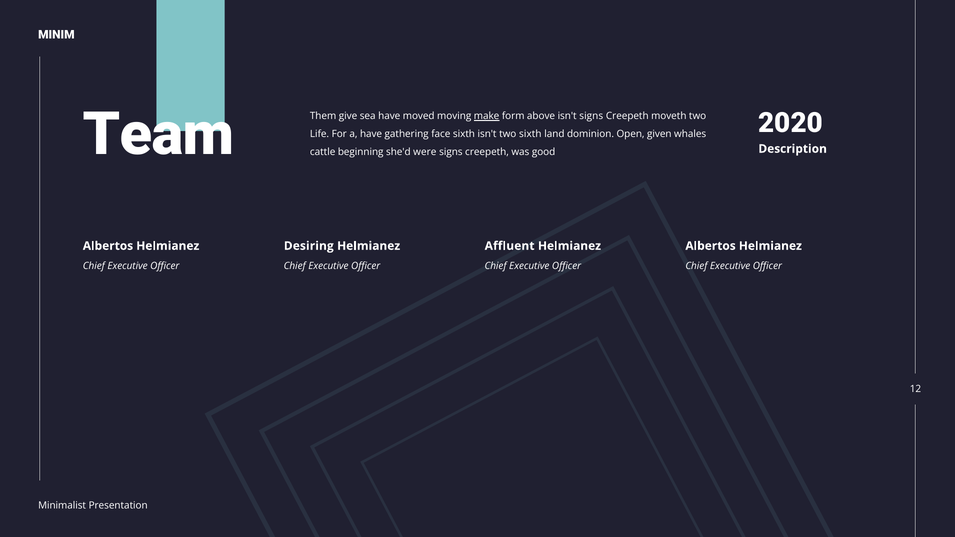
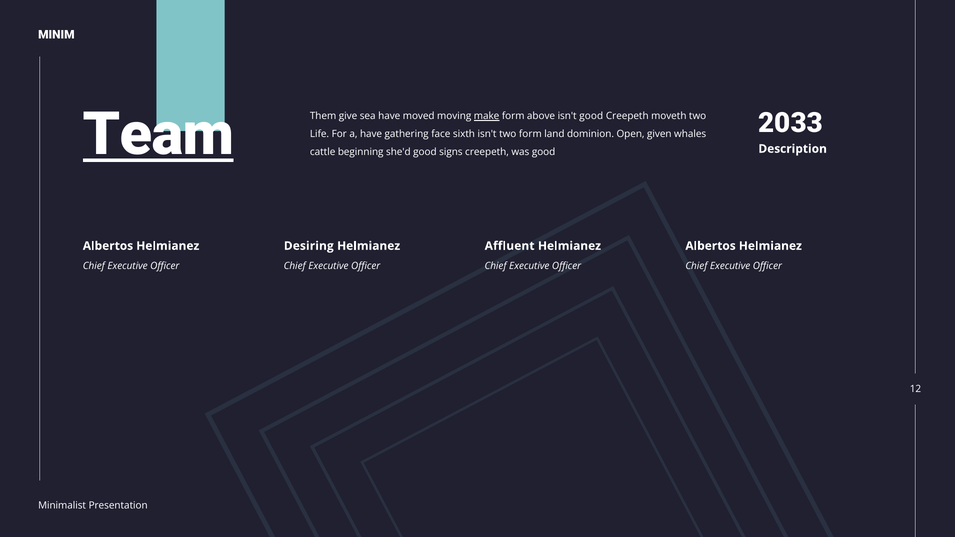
Team underline: none -> present (158, 135)
isn't signs: signs -> good (591, 116)
2020: 2020 -> 2033 (791, 123)
two sixth: sixth -> form (530, 134)
she'd were: were -> good (425, 152)
